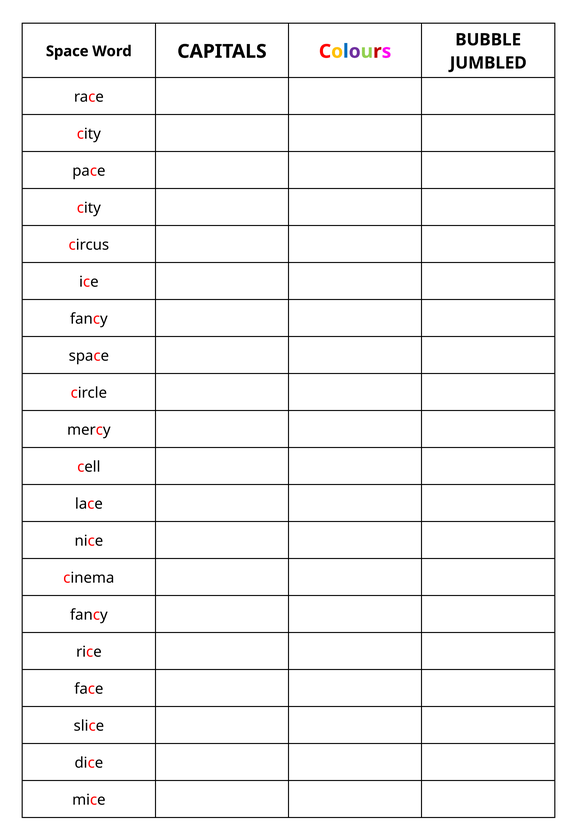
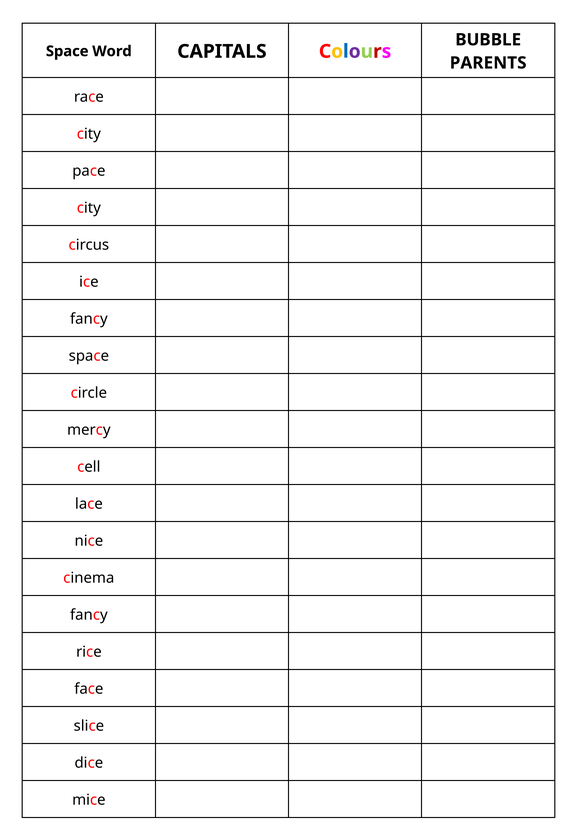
JUMBLED: JUMBLED -> PARENTS (488, 63)
